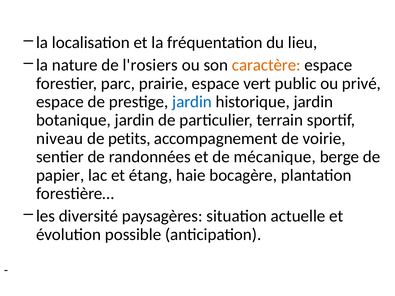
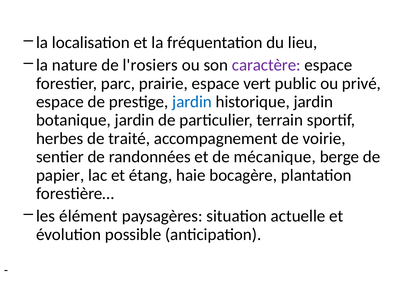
caractère colour: orange -> purple (266, 65)
niveau: niveau -> herbes (60, 139)
petits: petits -> traité (129, 139)
diversité: diversité -> élément (88, 216)
